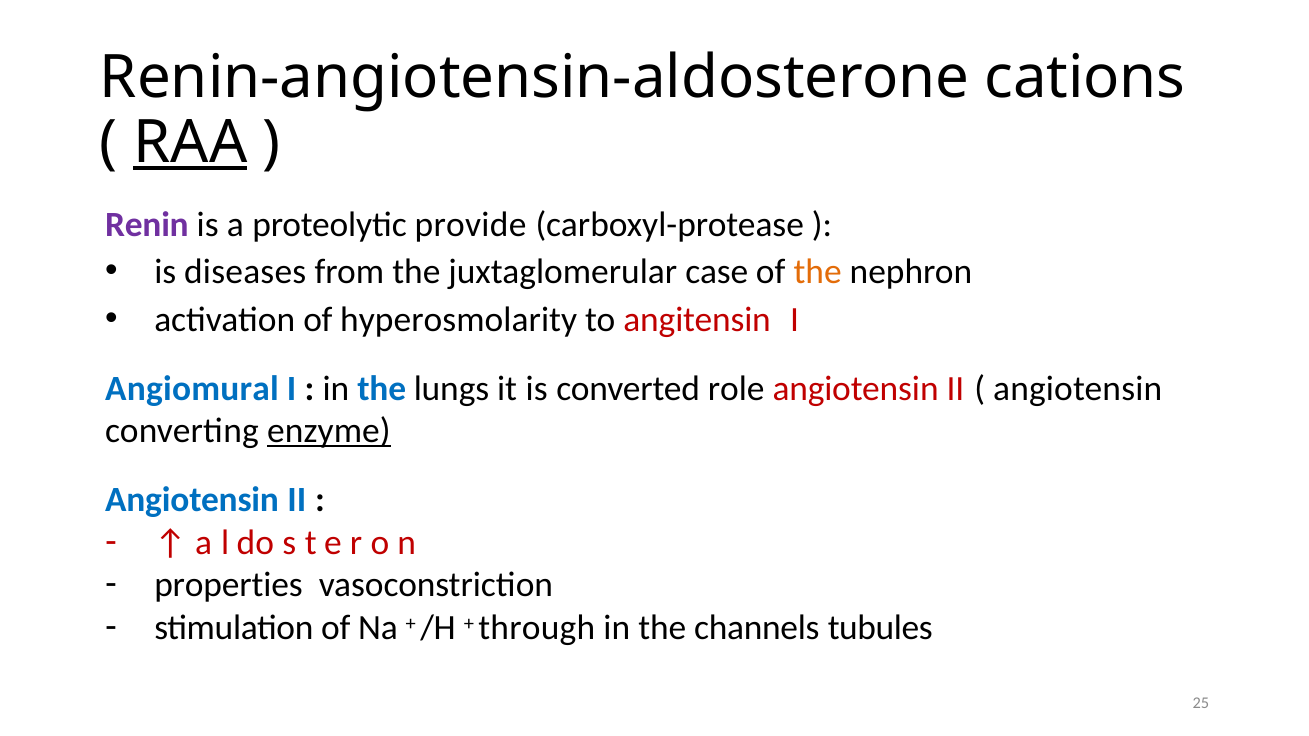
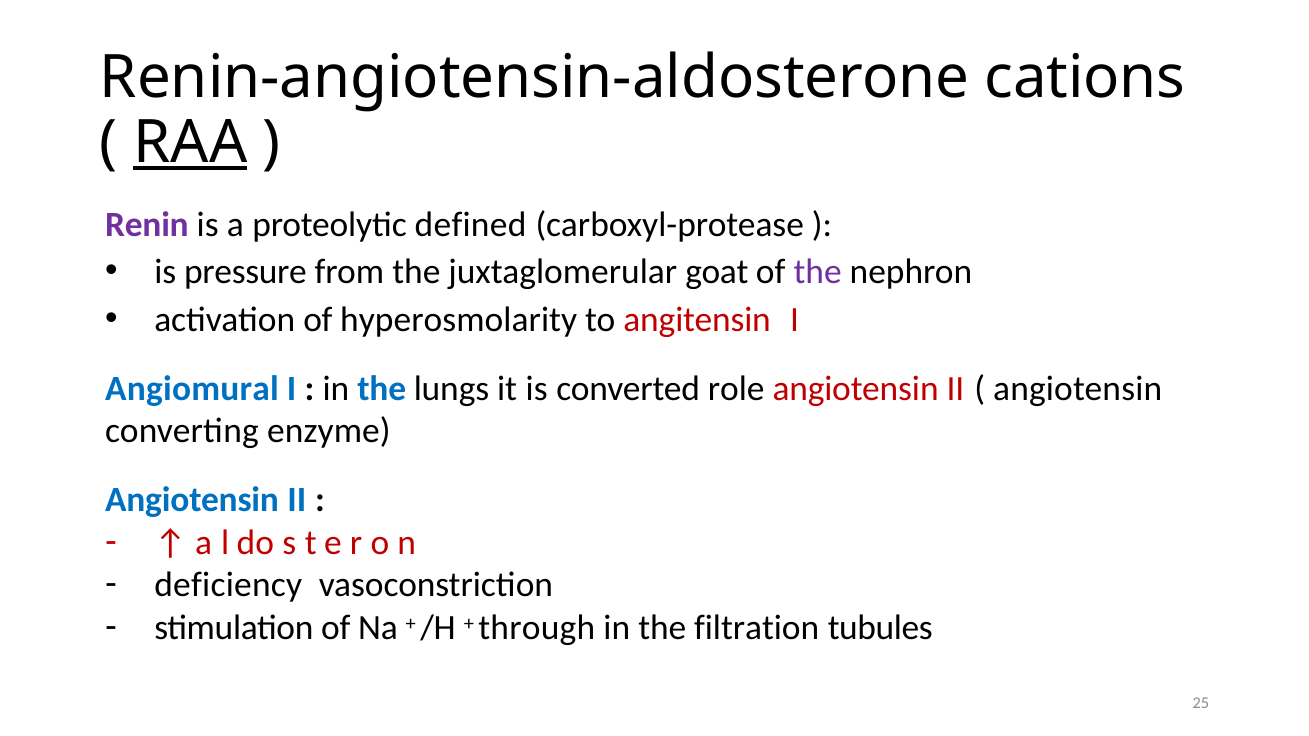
provide: provide -> defined (471, 225)
diseases: diseases -> pressure (245, 272)
case: case -> goat (717, 272)
the colour: orange -> purple (818, 272)
enzyme underline: present -> none (329, 431)
properties: properties -> deficiency (228, 585)
channels: channels -> filtration (757, 628)
